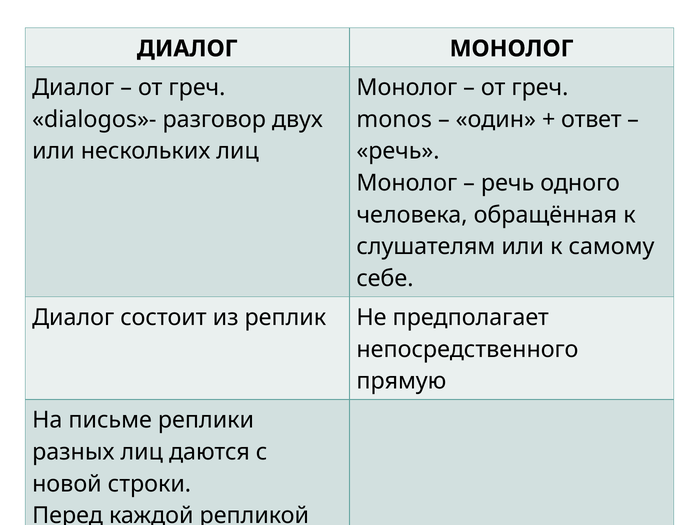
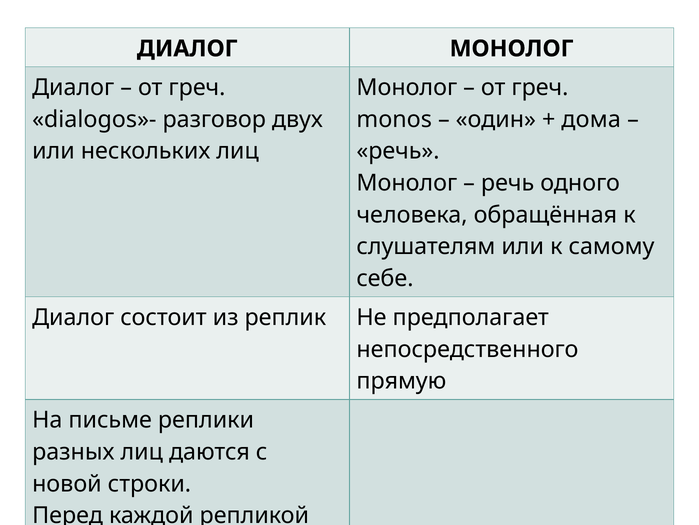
ответ: ответ -> дома (591, 119)
